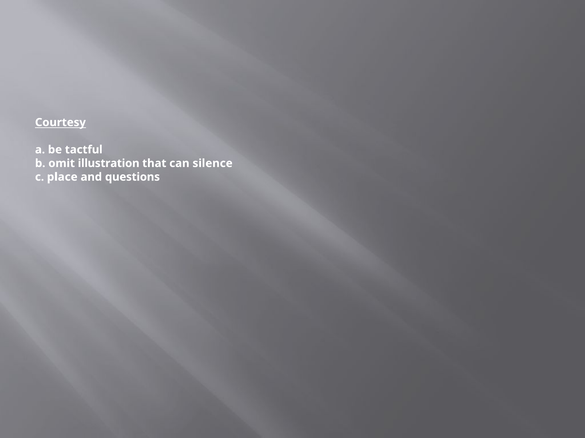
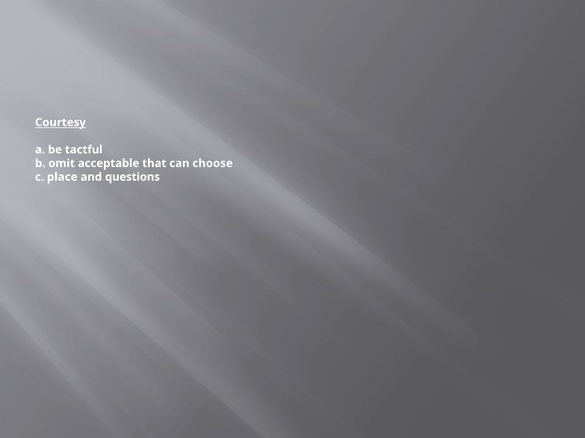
illustration: illustration -> acceptable (109, 164)
silence: silence -> choose (213, 164)
